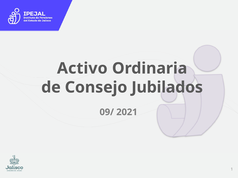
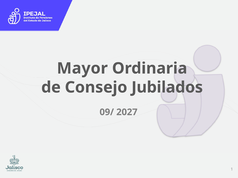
Activo: Activo -> Mayor (82, 69)
2021: 2021 -> 2027 (127, 112)
